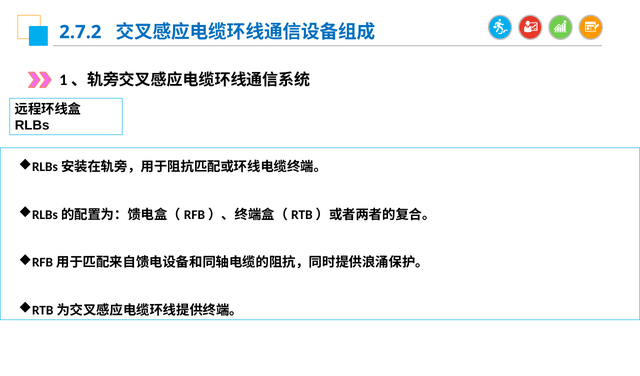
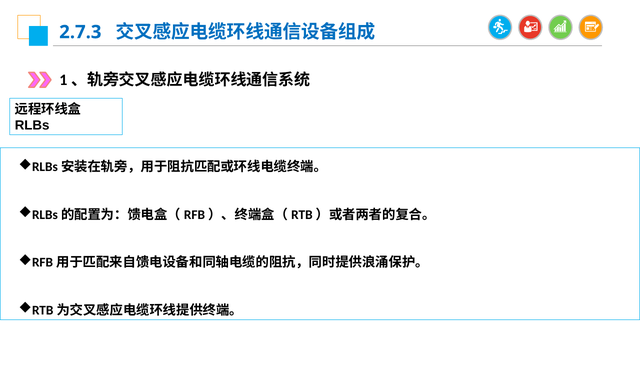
2.7.2: 2.7.2 -> 2.7.3 (80, 32)
